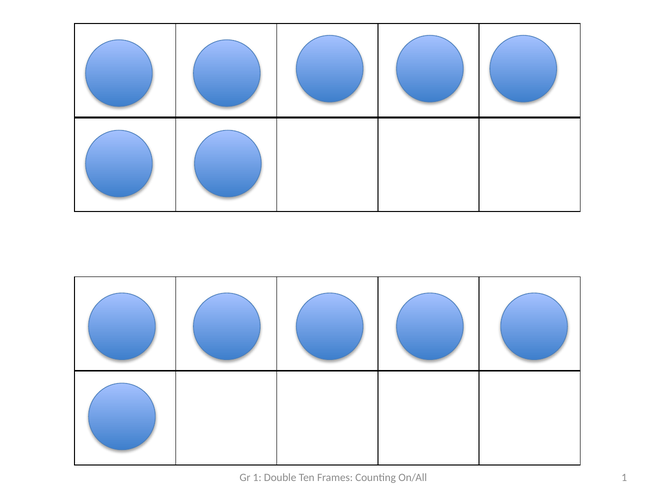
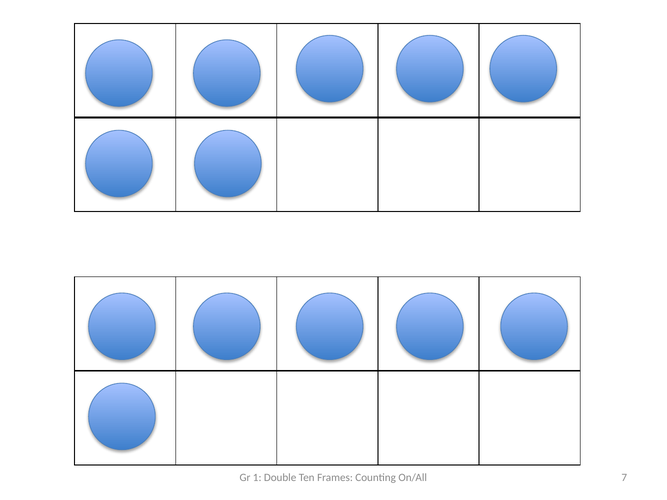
On/All 1: 1 -> 7 (624, 478)
